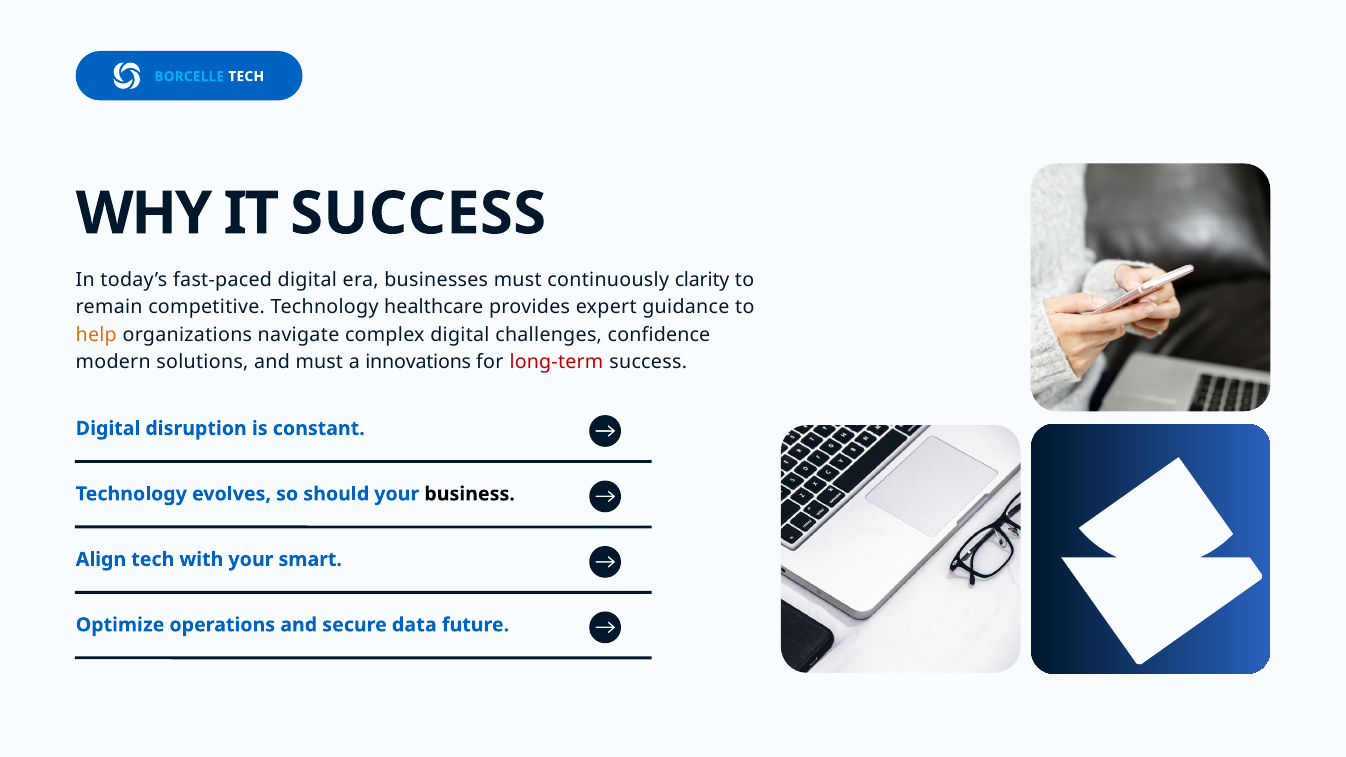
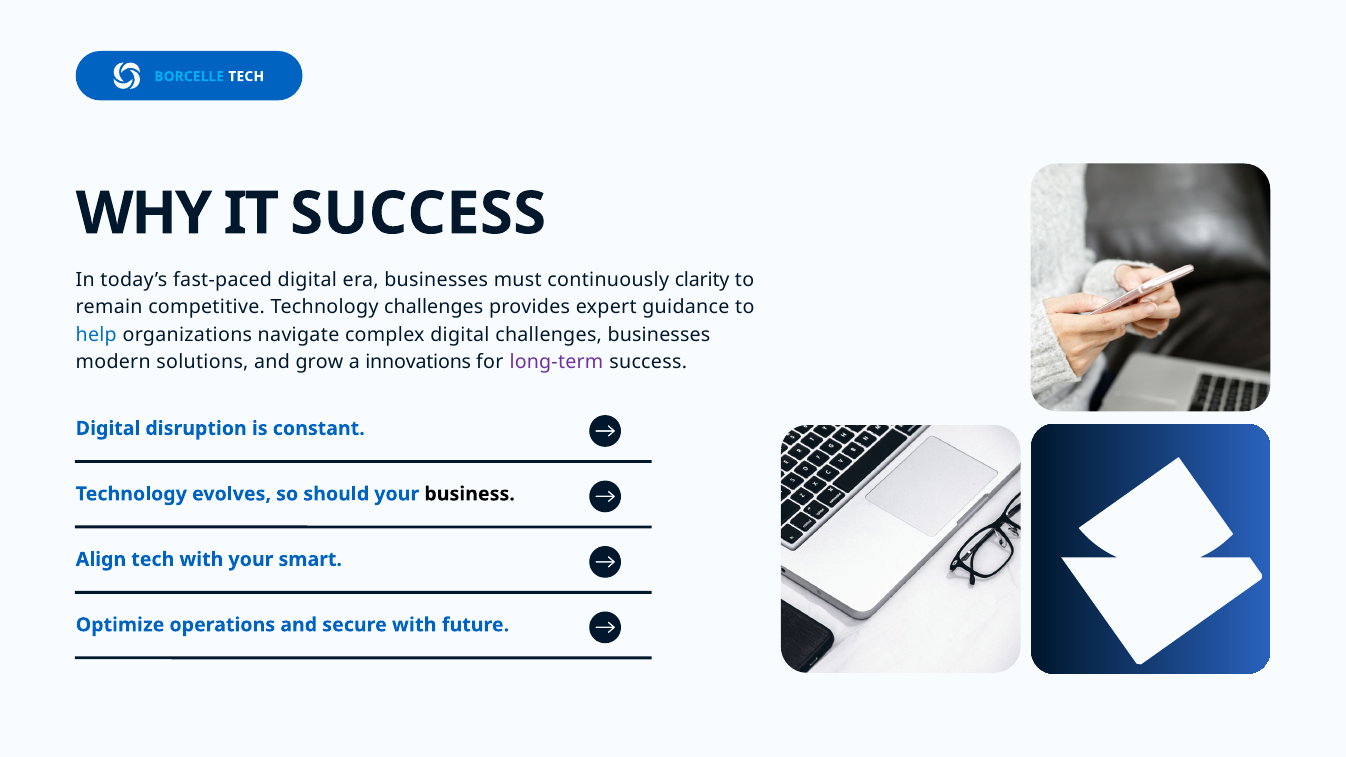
Technology healthcare: healthcare -> challenges (434, 307)
help colour: orange -> blue (96, 335)
challenges confidence: confidence -> businesses (659, 335)
and must: must -> grow (319, 362)
long-term colour: red -> purple (556, 362)
secure data: data -> with (414, 625)
